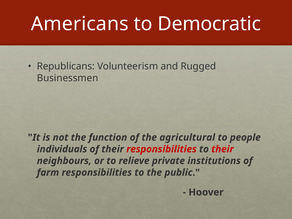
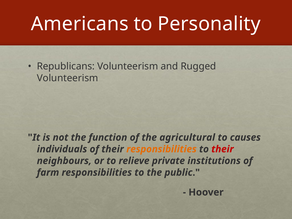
Democratic: Democratic -> Personality (209, 24)
Businessmen: Businessmen -> Volunteerism (68, 78)
people: people -> causes (245, 137)
responsibilities colour: red -> orange (161, 149)
